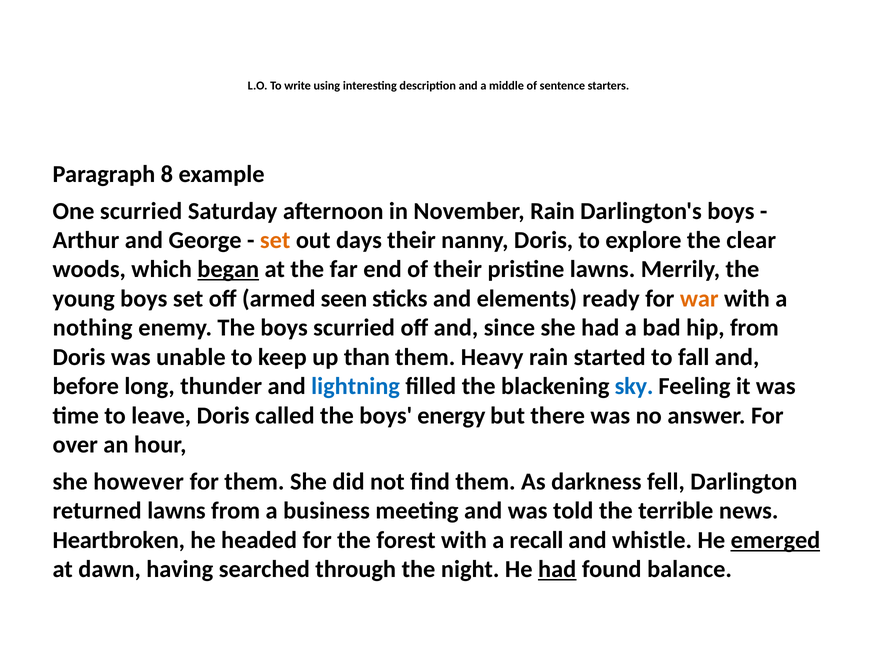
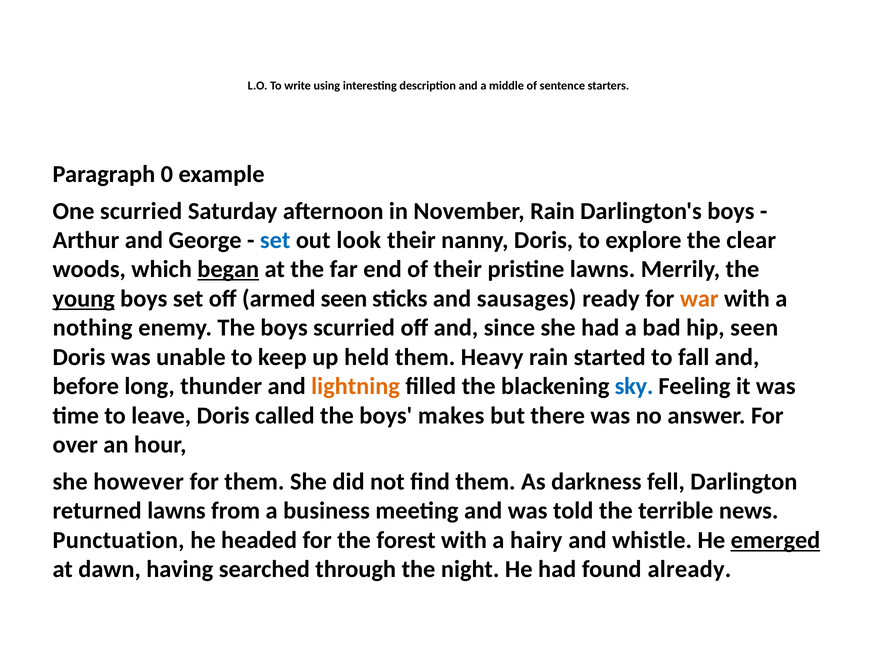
8: 8 -> 0 (167, 174)
set colour: orange -> blue (275, 240)
days: days -> look (359, 240)
young underline: none -> present (84, 299)
elements: elements -> sausages (527, 299)
hip from: from -> seen (754, 328)
than: than -> held (367, 357)
lightning colour: blue -> orange (356, 387)
energy: energy -> makes (451, 416)
Heartbroken: Heartbroken -> Punctuation (119, 541)
recall: recall -> hairy (536, 541)
had underline: present -> none (557, 570)
balance: balance -> already (689, 570)
